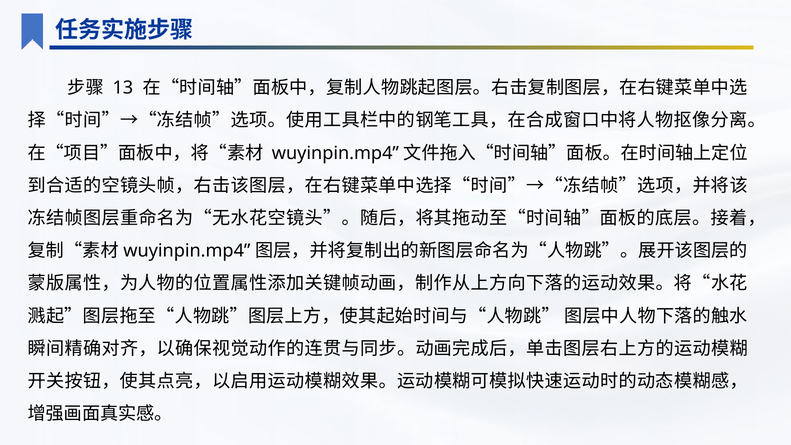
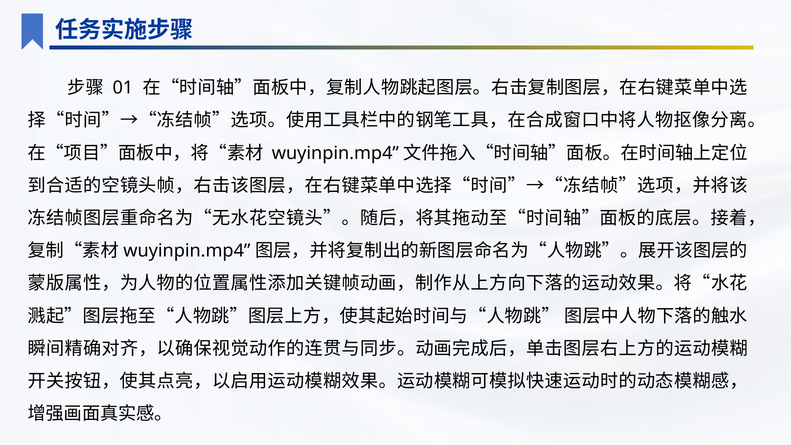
13: 13 -> 01 (123, 88)
